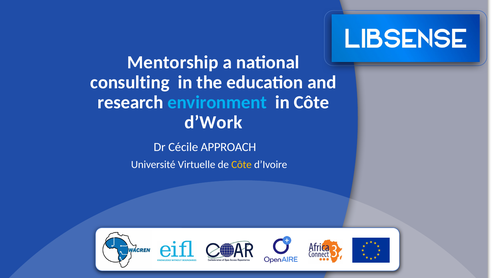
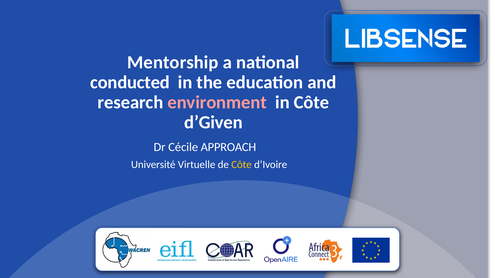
consulting: consulting -> conducted (130, 82)
environment colour: light blue -> pink (217, 102)
d’Work: d’Work -> d’Given (214, 122)
